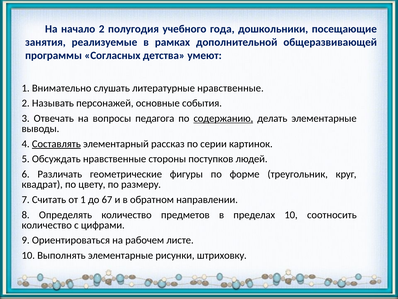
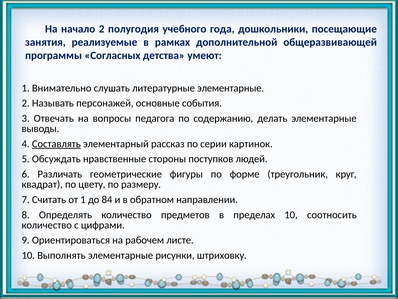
литературные нравственные: нравственные -> элементарные (231, 88)
содержанию underline: present -> none (223, 118)
67: 67 -> 84 (107, 199)
